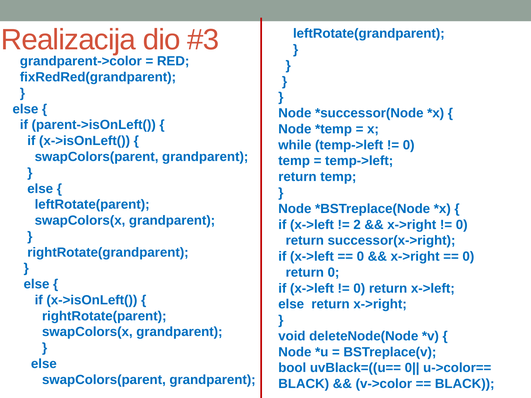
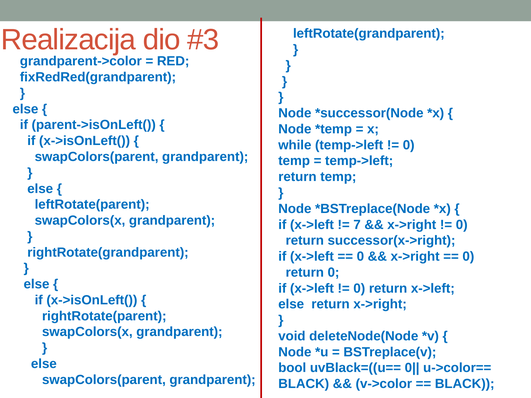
2: 2 -> 7 (357, 225)
